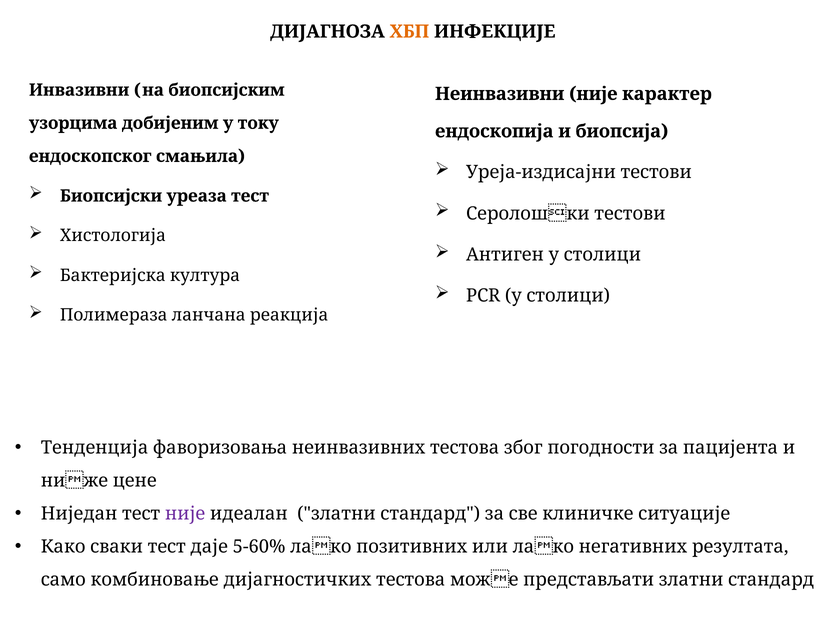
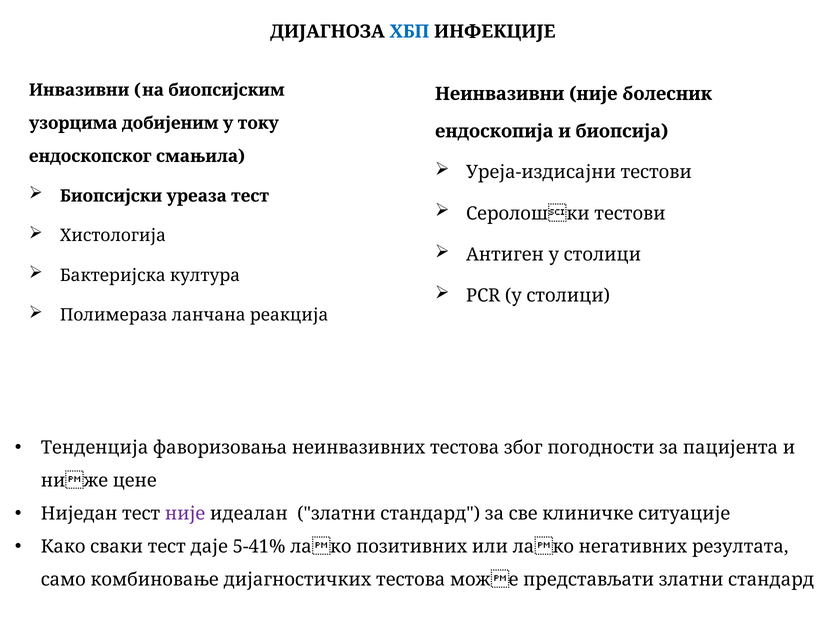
ХБП colour: orange -> blue (409, 32)
карактер: карактер -> болесник (667, 94)
5-60%: 5-60% -> 5-41% (259, 546)
